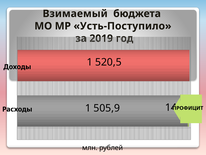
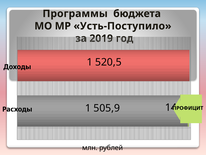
Взимаемый: Взимаемый -> Программы (75, 14)
